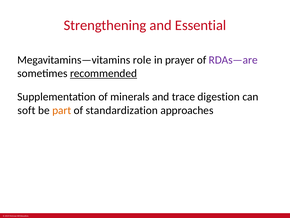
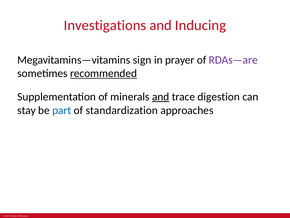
Strengthening: Strengthening -> Investigations (105, 25)
Essential: Essential -> Inducing (201, 25)
role: role -> sign (142, 60)
and underline: none -> present (161, 96)
soft: soft -> stay (27, 110)
part colour: orange -> blue (62, 110)
